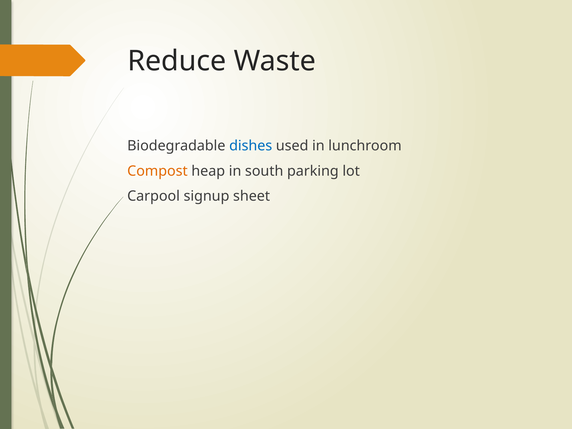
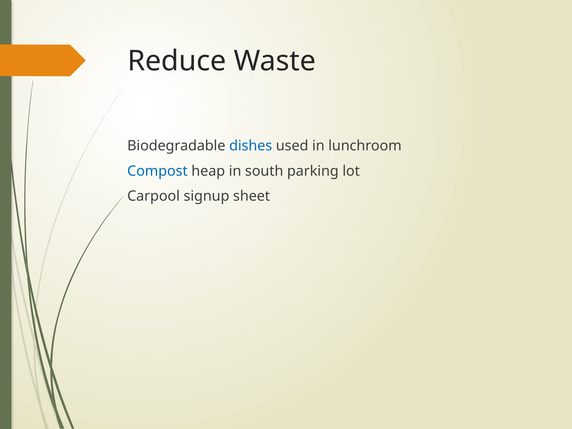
Compost colour: orange -> blue (157, 171)
